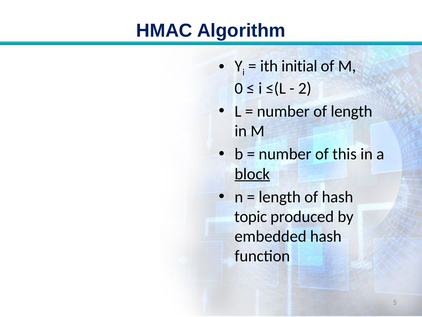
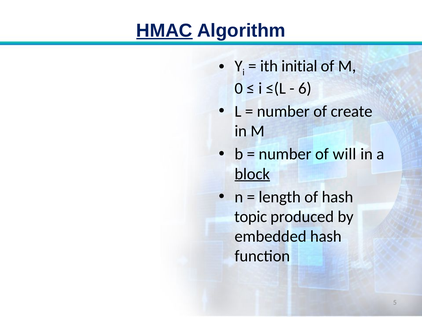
HMAC underline: none -> present (164, 31)
2: 2 -> 6 (305, 88)
of length: length -> create (352, 111)
this: this -> will (344, 154)
